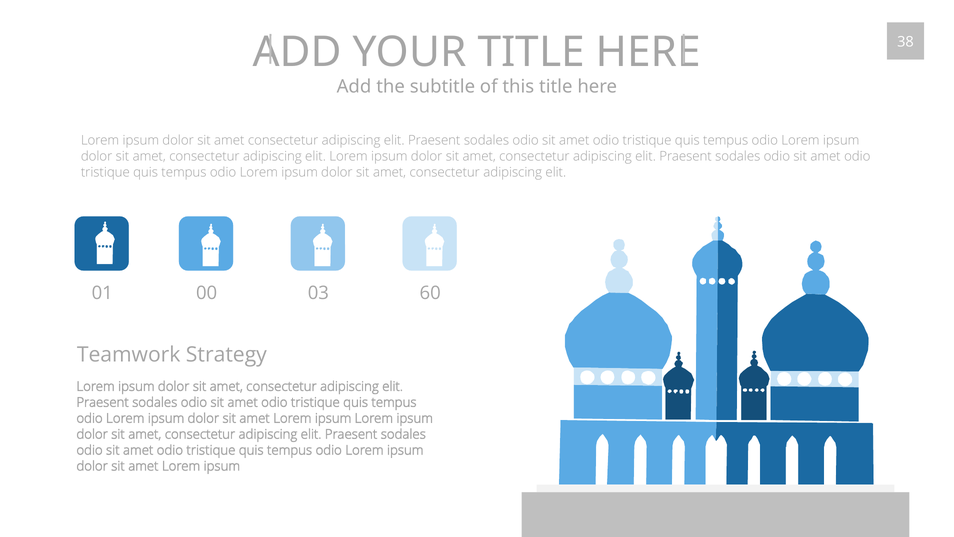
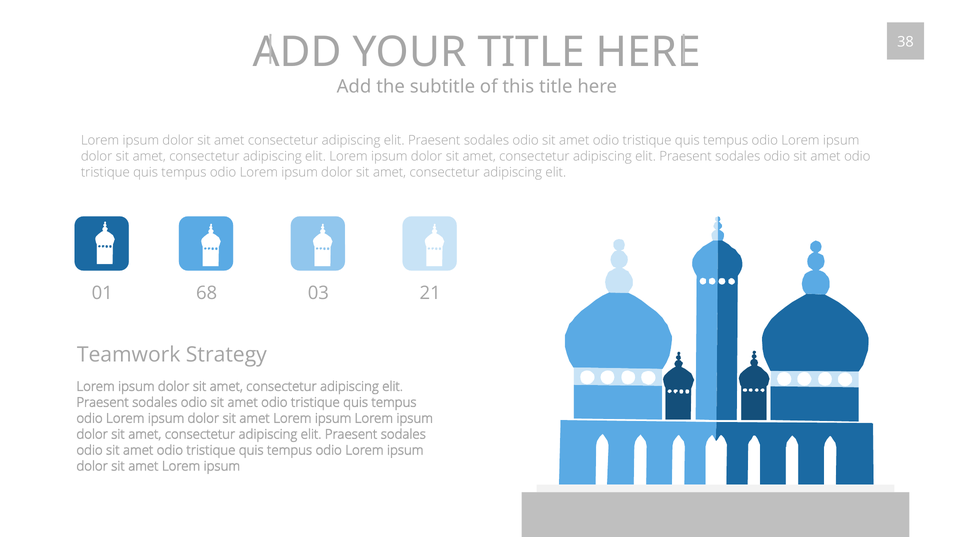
00: 00 -> 68 (207, 293)
60: 60 -> 21 (430, 293)
